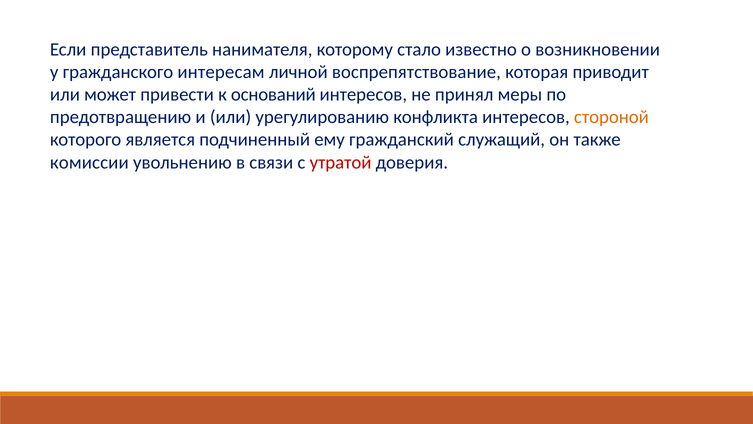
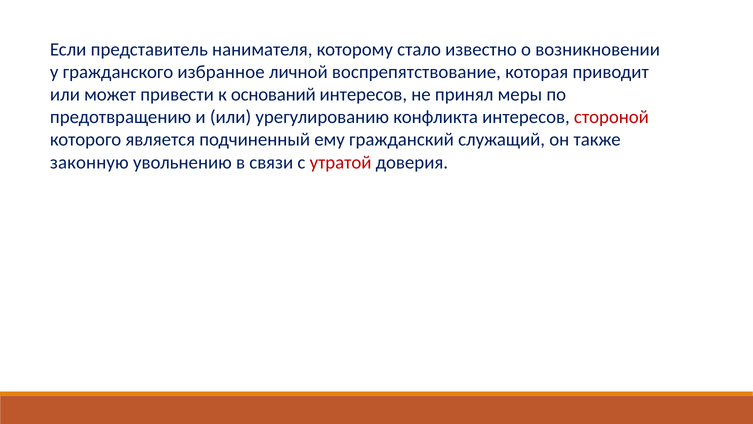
интересам: интересам -> избранное (221, 72)
стороной colour: orange -> red (611, 117)
комиссии: комиссии -> законную (89, 162)
